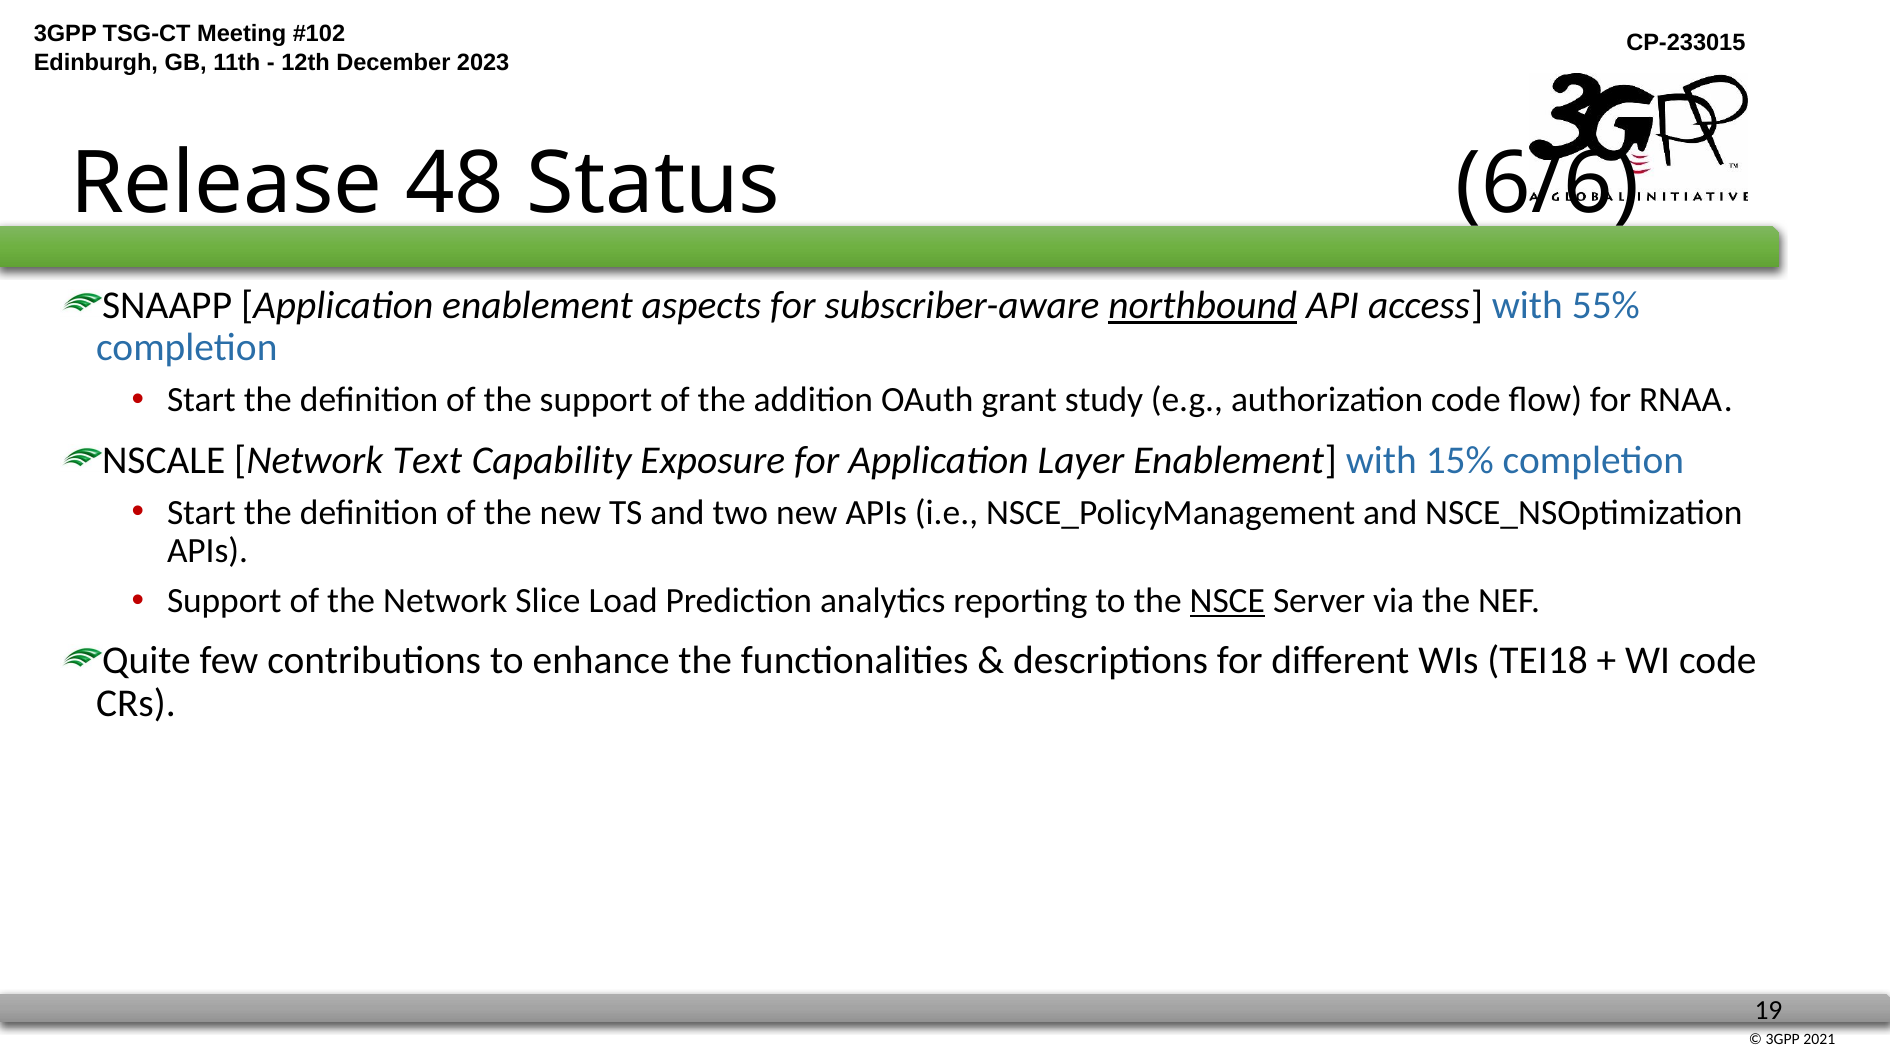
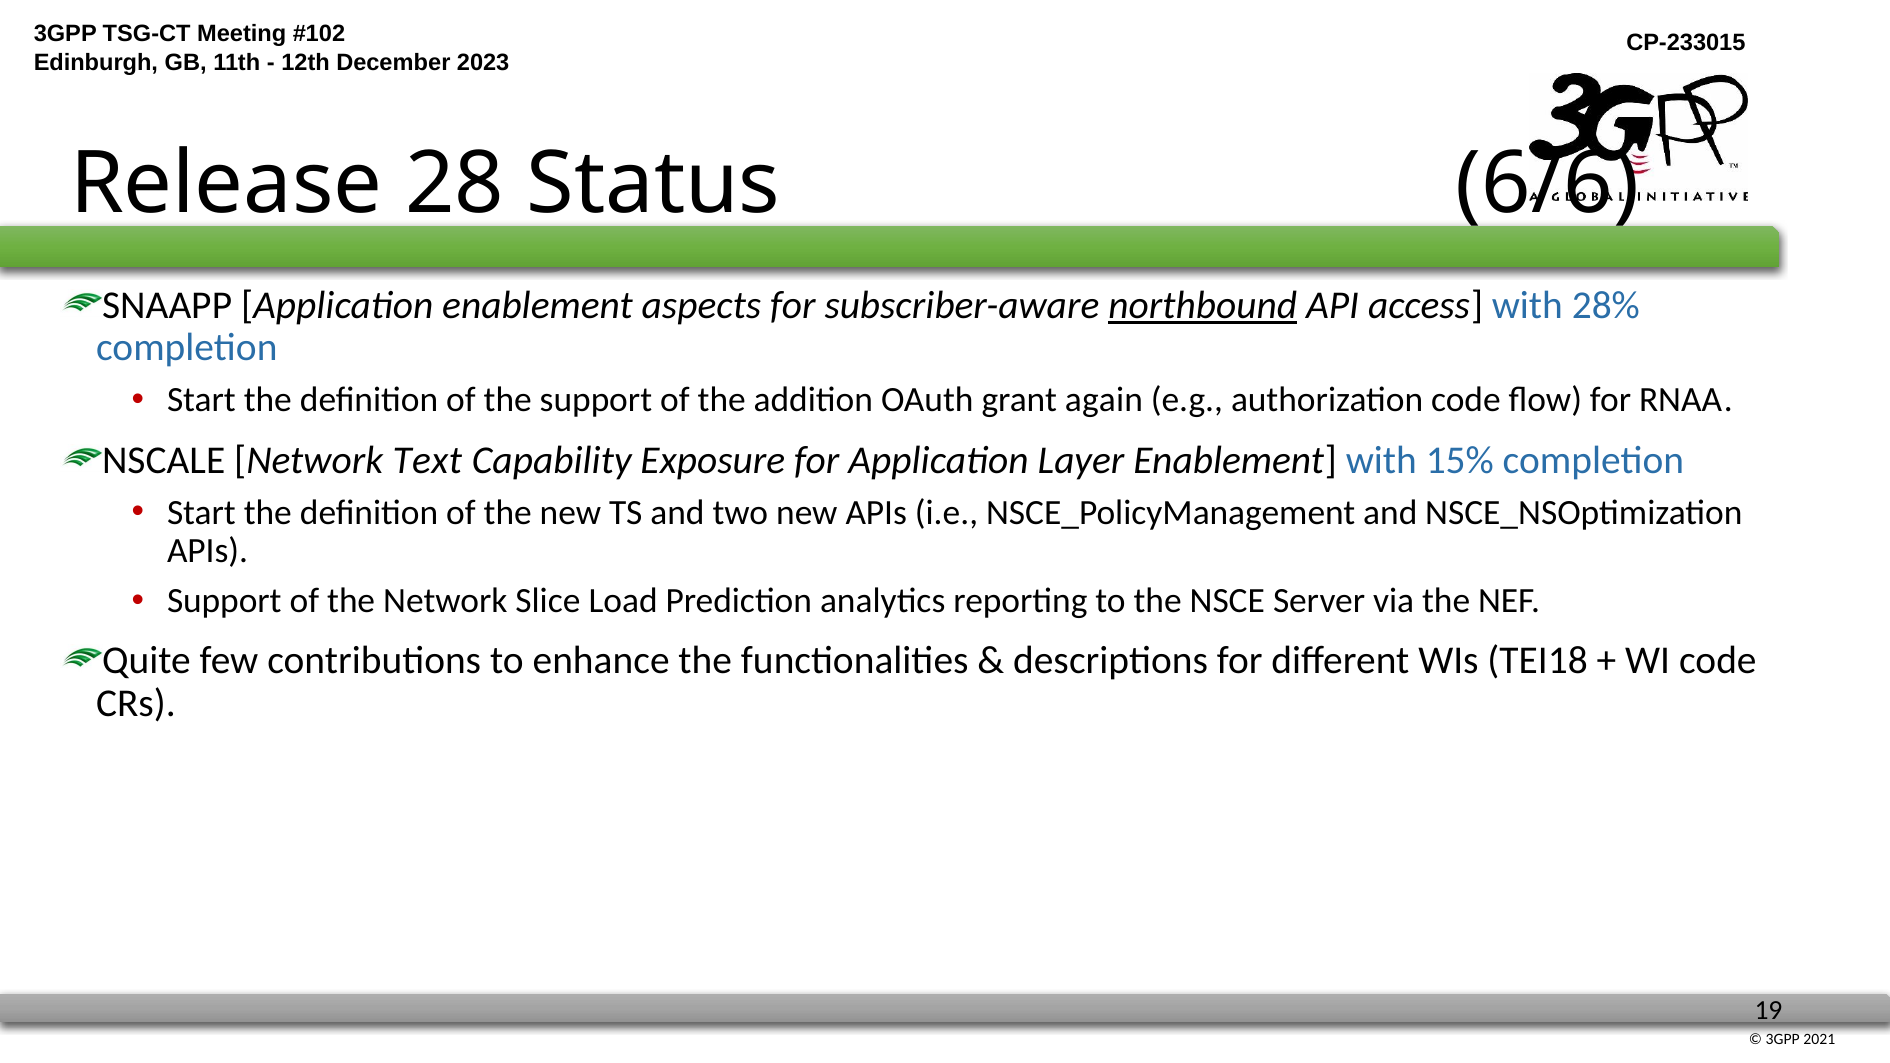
48: 48 -> 28 (455, 184)
55%: 55% -> 28% (1606, 305)
study: study -> again (1104, 400)
NSCE underline: present -> none (1227, 601)
